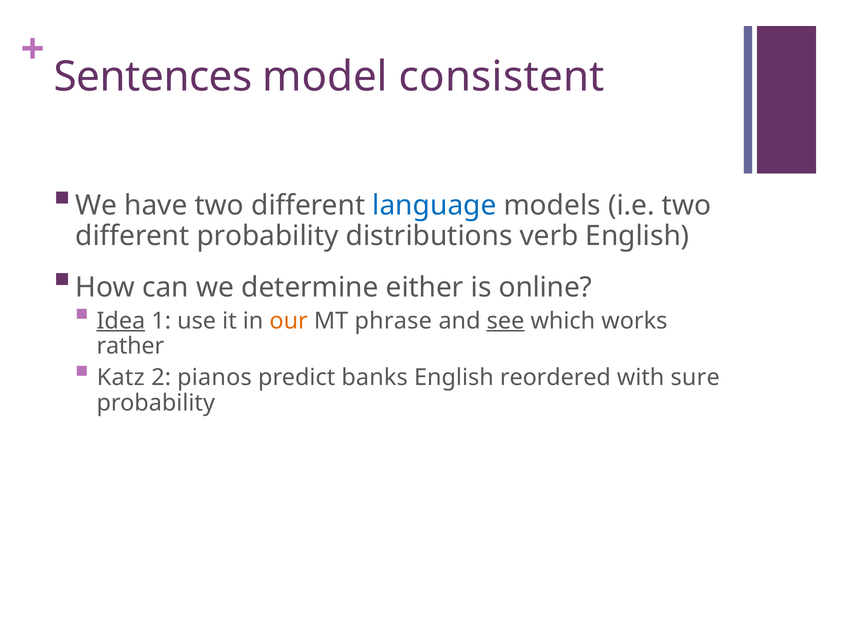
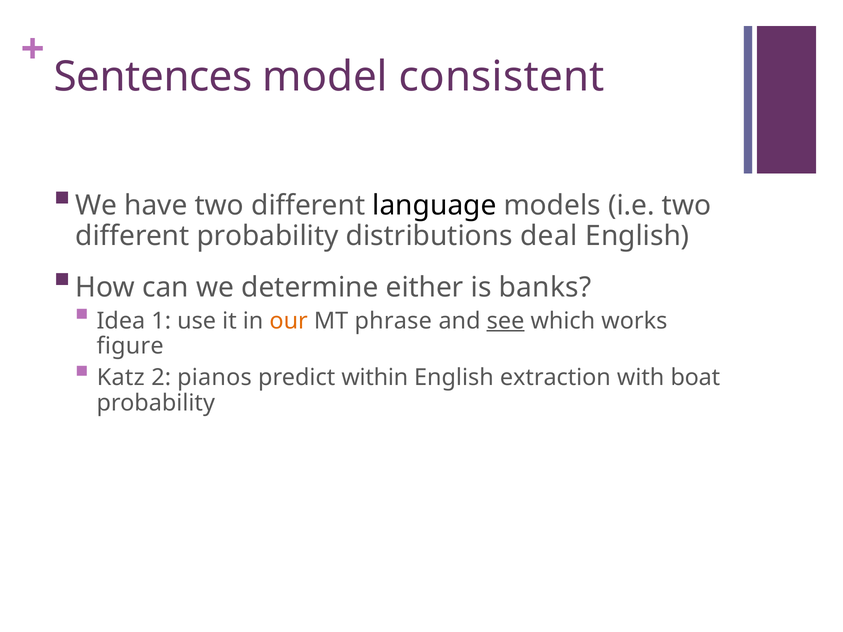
language colour: blue -> black (434, 206)
verb: verb -> deal (549, 236)
online: online -> banks (545, 287)
Idea underline: present -> none (121, 321)
rather: rather -> figure (130, 346)
banks: banks -> within (375, 378)
reordered: reordered -> extraction (555, 378)
sure: sure -> boat (695, 378)
